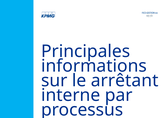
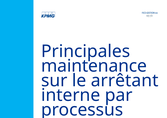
informations: informations -> maintenance (94, 66)
